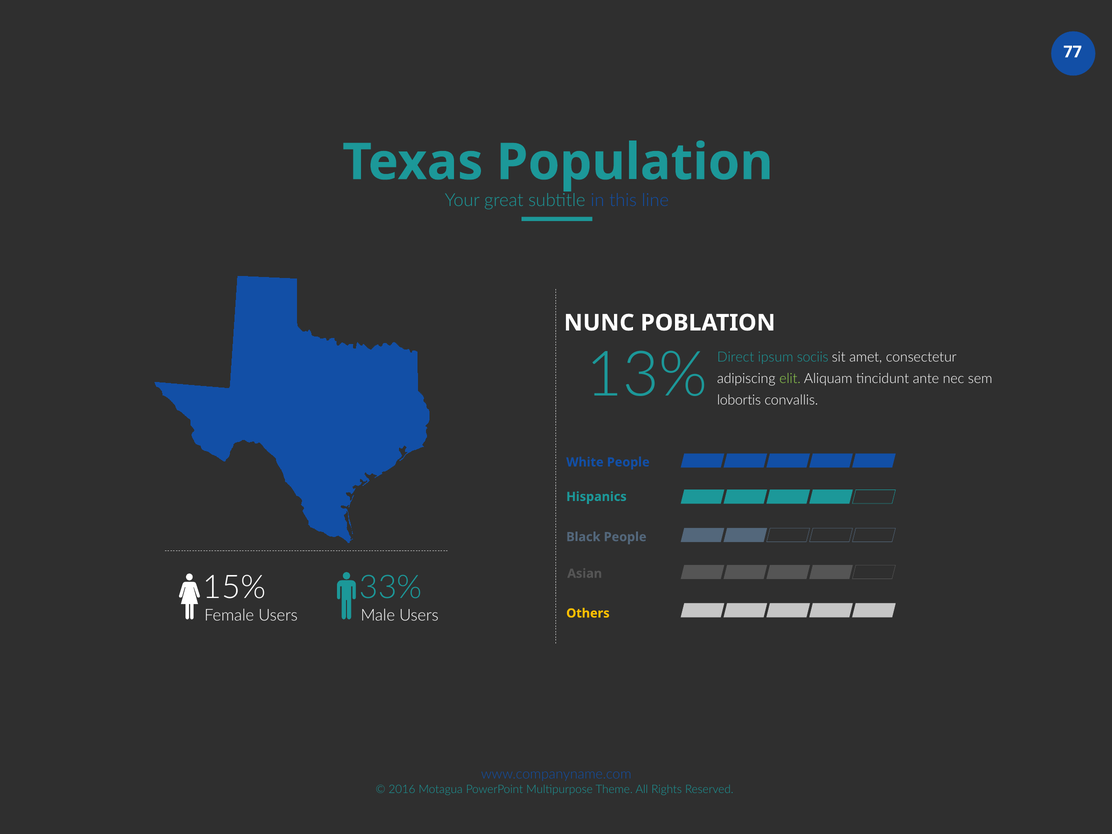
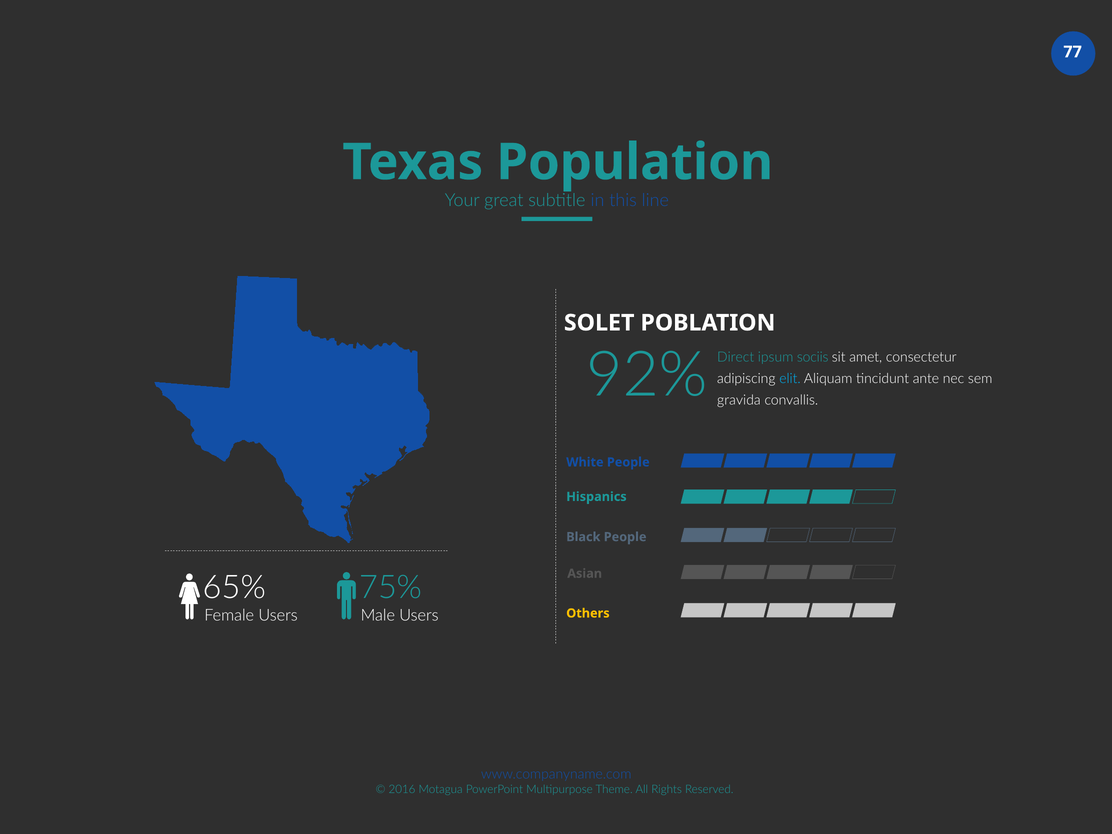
NUNC: NUNC -> SOLET (599, 323)
13%: 13% -> 92% (647, 375)
elit colour: light green -> light blue (790, 379)
lobortis: lobortis -> gravida (739, 400)
15%: 15% -> 65% (234, 587)
33%: 33% -> 75% (391, 587)
